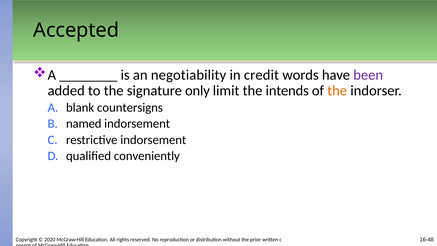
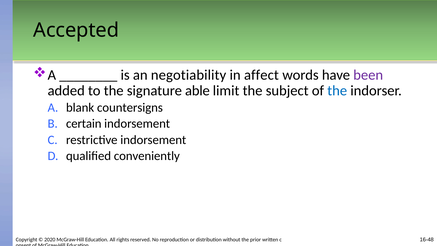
credit: credit -> affect (261, 75)
only: only -> able (197, 91)
intends: intends -> subject (287, 91)
the colour: orange -> blue (337, 91)
named: named -> certain (84, 124)
